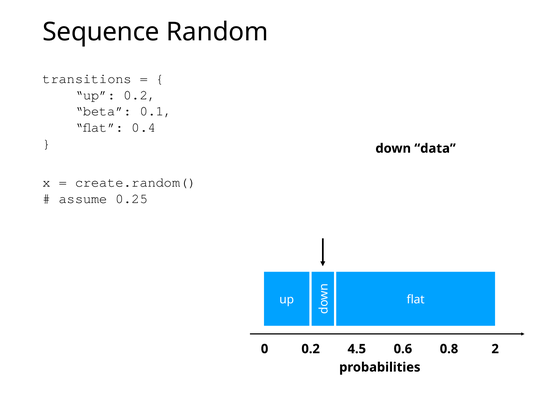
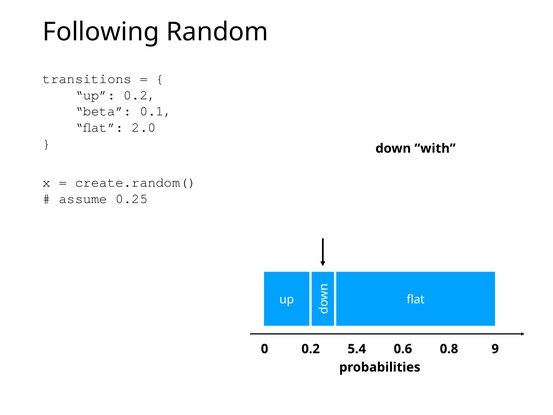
Sequence: Sequence -> Following (101, 32)
0.4: 0.4 -> 2.0 (144, 127)
data: data -> with (435, 148)
4.5: 4.5 -> 5.4 (357, 349)
2: 2 -> 9 (495, 349)
